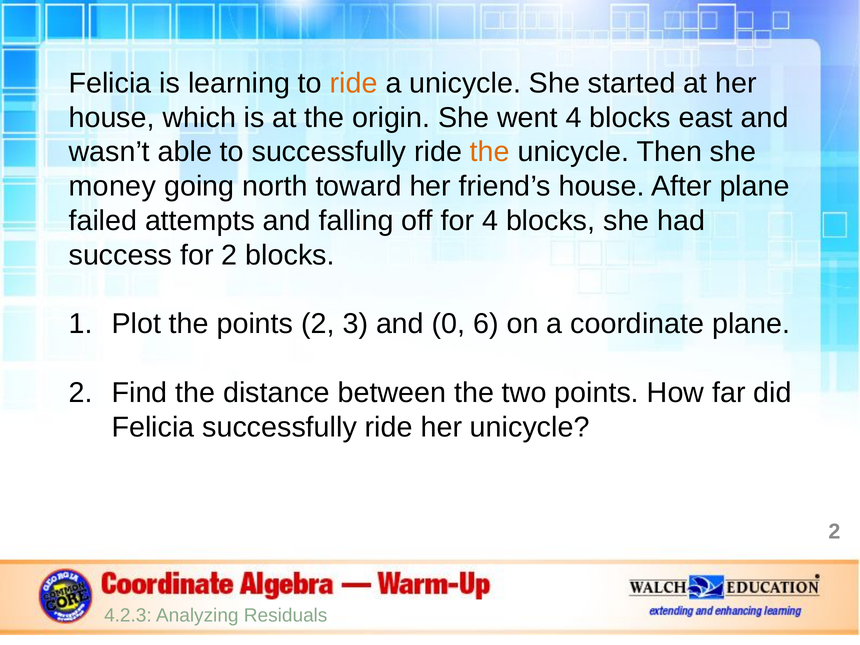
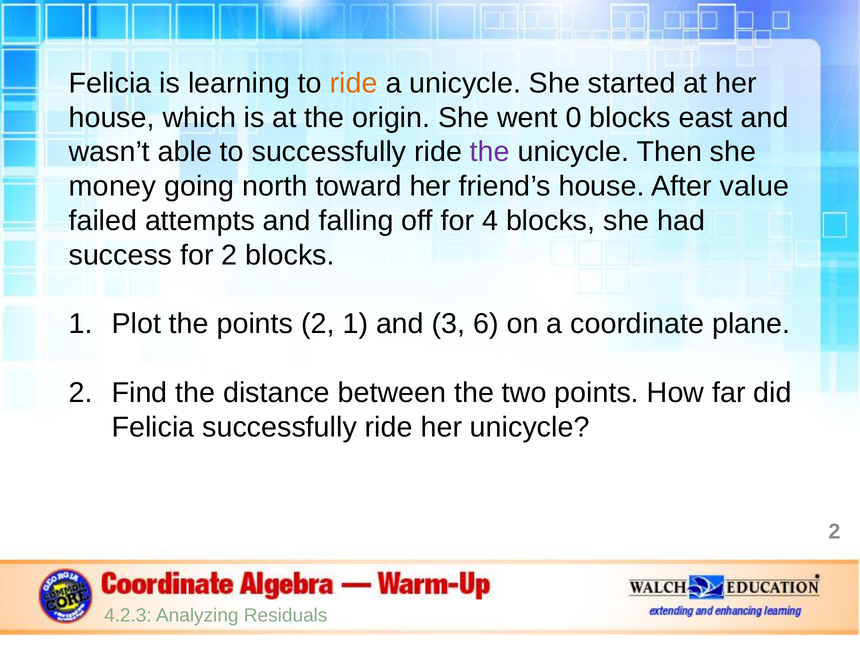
went 4: 4 -> 0 (574, 118)
the colour: orange -> purple (490, 152)
After plane: plane -> value (754, 186)
2 3: 3 -> 1 (355, 324)
0: 0 -> 3 (448, 324)
